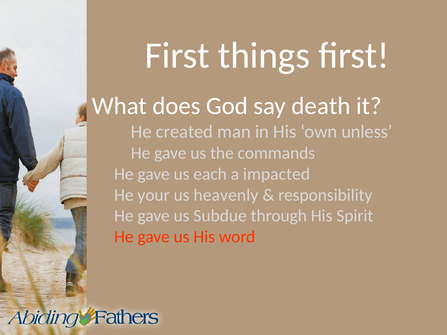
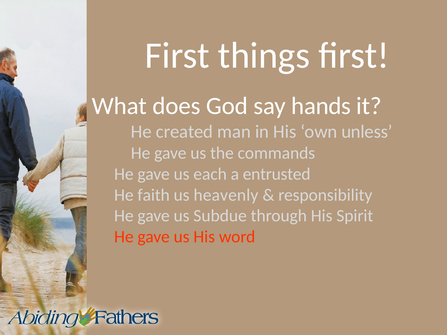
death: death -> hands (321, 106)
impacted: impacted -> entrusted (277, 174)
your: your -> faith (154, 195)
